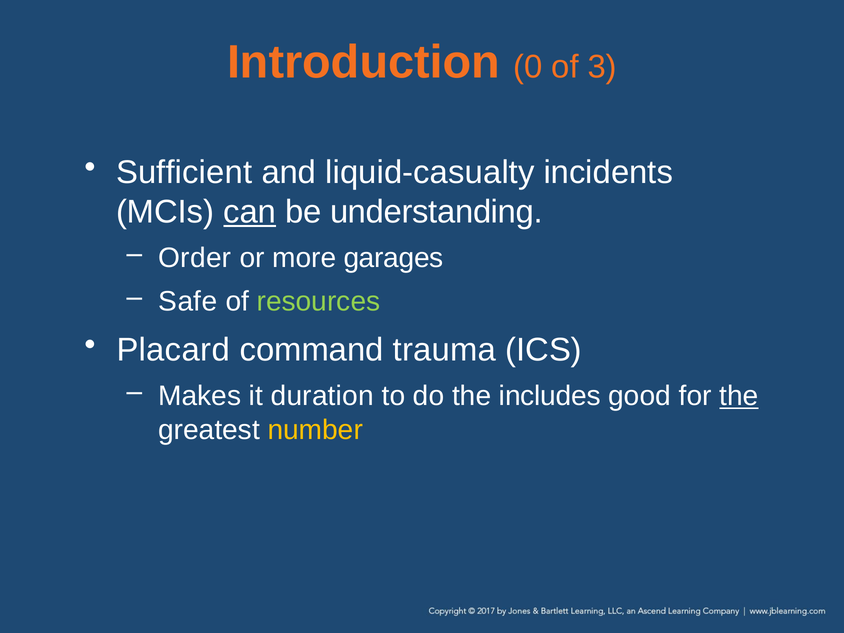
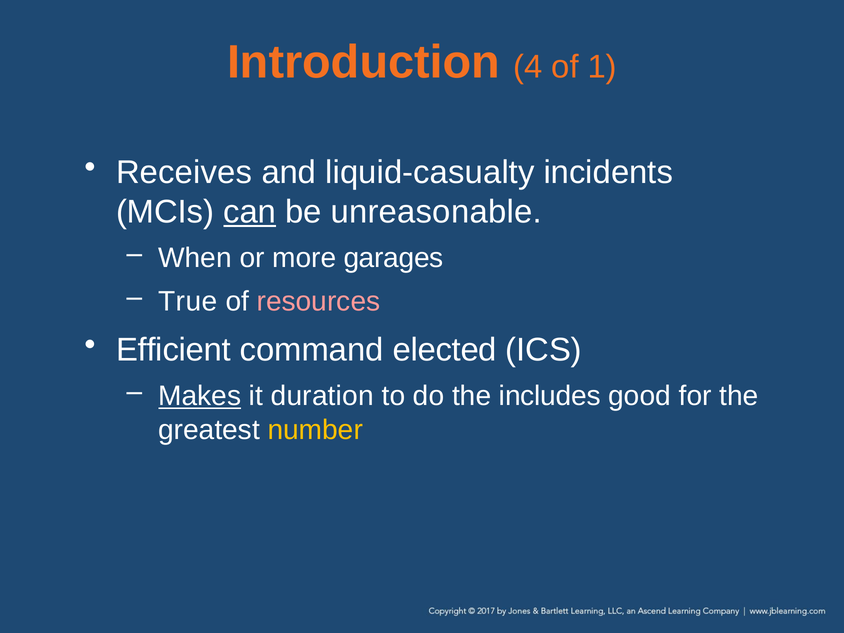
0: 0 -> 4 (528, 67)
3: 3 -> 1 (602, 67)
Sufficient: Sufficient -> Receives (184, 173)
understanding: understanding -> unreasonable (436, 212)
Order: Order -> When (195, 258)
Safe: Safe -> True (188, 302)
resources colour: light green -> pink (318, 302)
Placard: Placard -> Efficient (173, 350)
trauma: trauma -> elected (445, 350)
Makes underline: none -> present (200, 396)
the underline: present -> none (739, 396)
